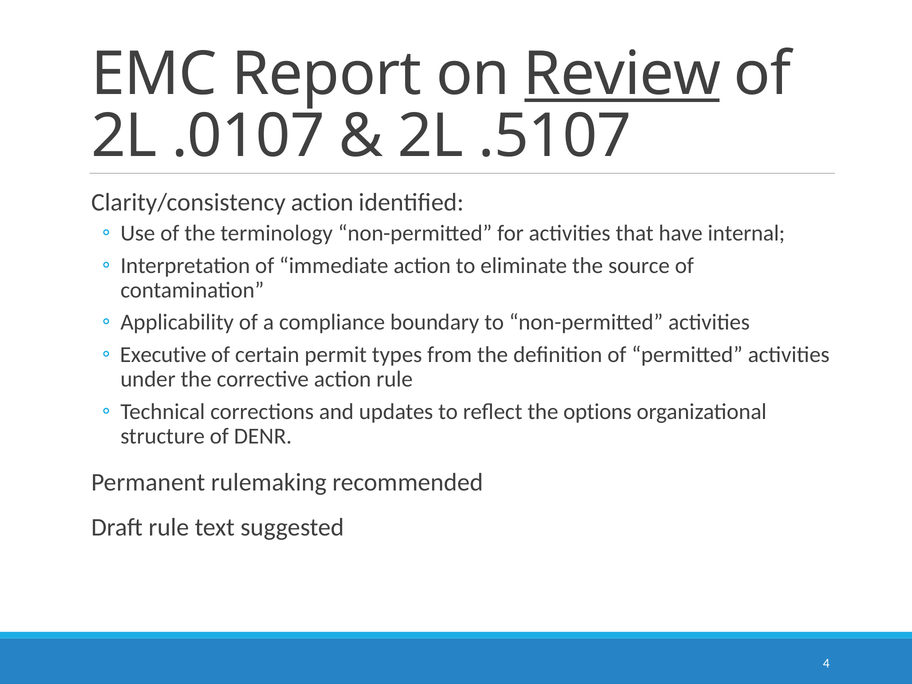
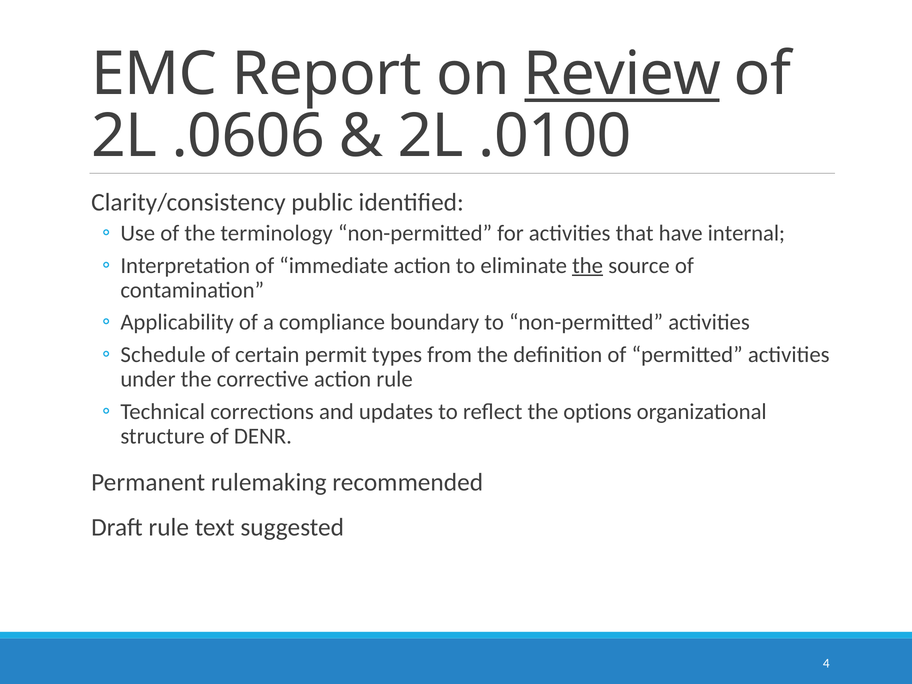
.0107: .0107 -> .0606 (248, 136)
.5107: .5107 -> .0100 (555, 136)
Clarity/consistency action: action -> public (322, 202)
the underline: none -> present (588, 266)
Executive: Executive -> Schedule (163, 355)
